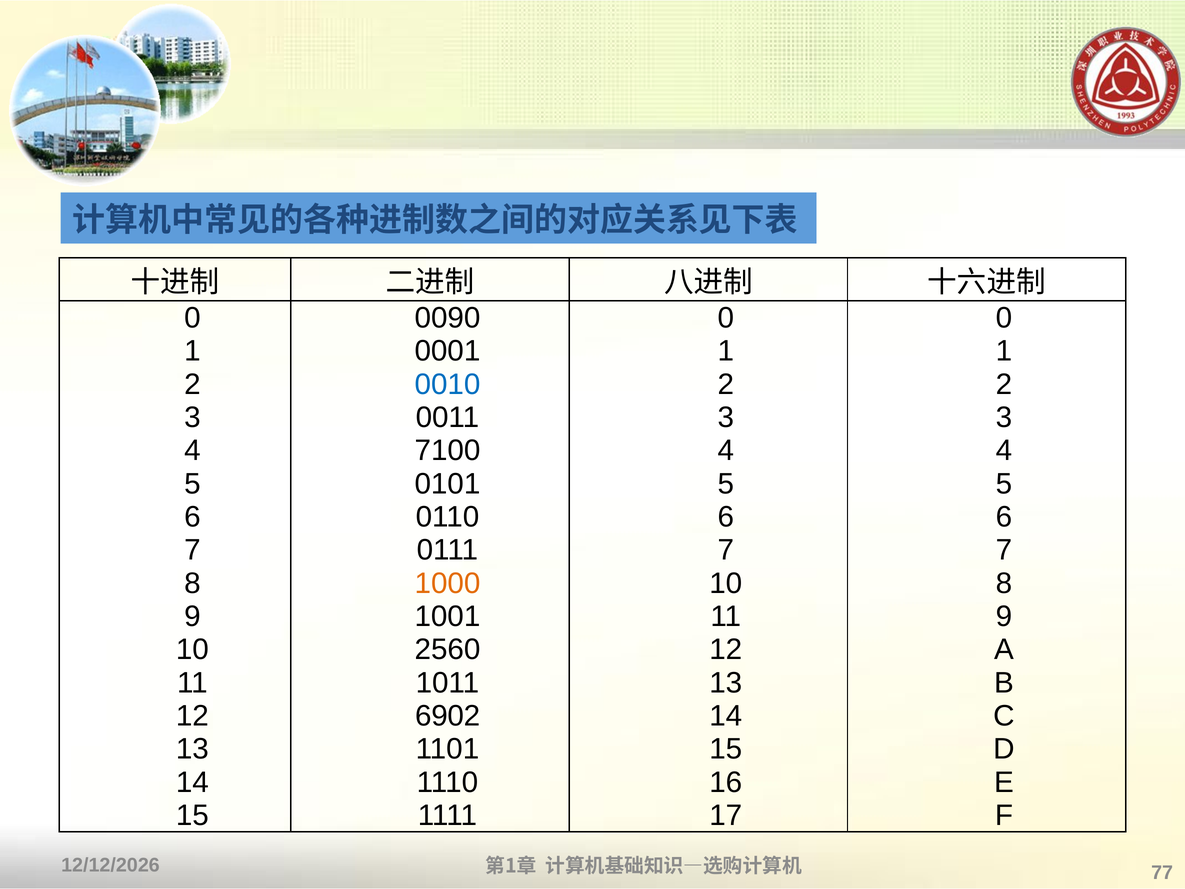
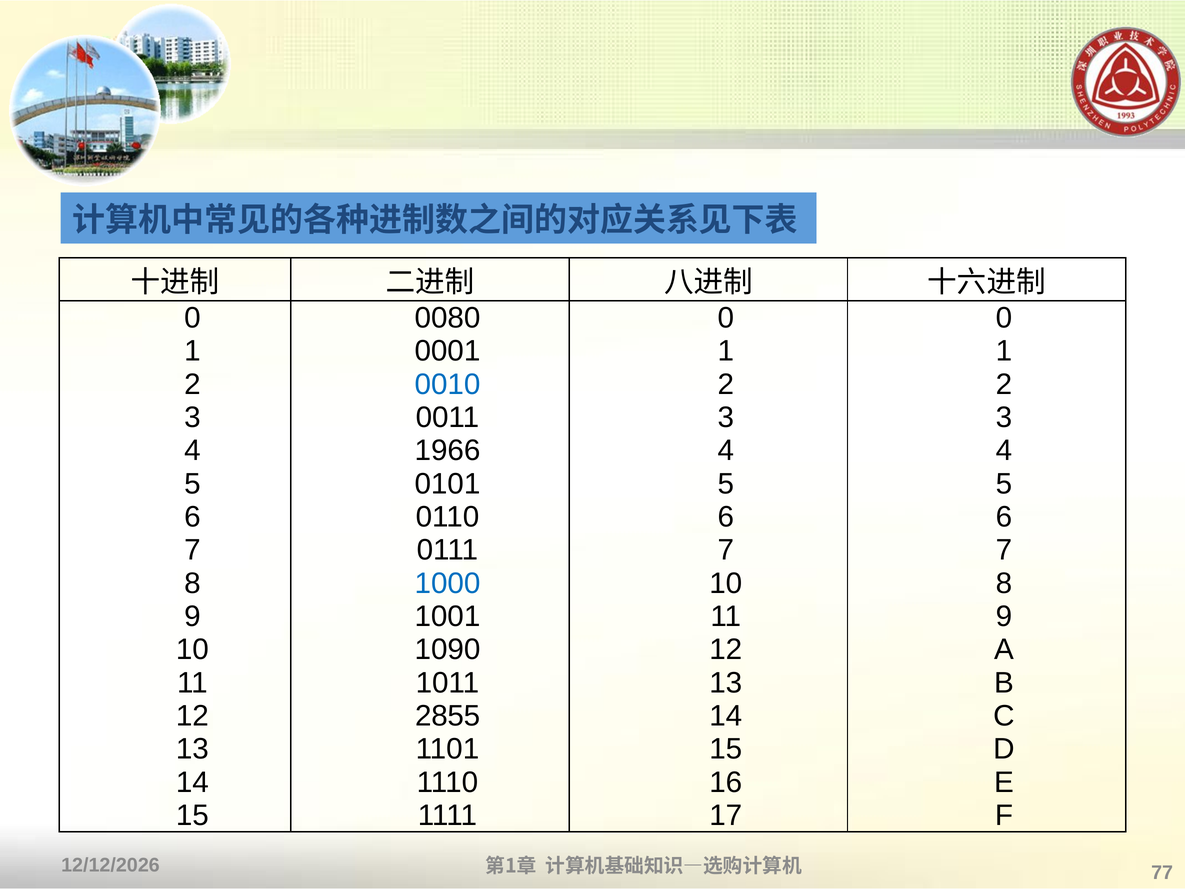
0090: 0090 -> 0080 (447, 318)
7100: 7100 -> 1966 (447, 450)
1000 colour: orange -> blue (447, 583)
2560: 2560 -> 1090 (447, 649)
6902: 6902 -> 2855 (448, 716)
